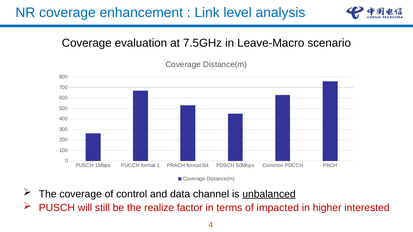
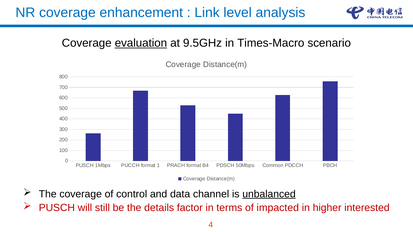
evaluation underline: none -> present (141, 43)
7.5GHz: 7.5GHz -> 9.5GHz (203, 43)
Leave-Macro: Leave-Macro -> Times-Macro (271, 43)
realize: realize -> details (159, 208)
